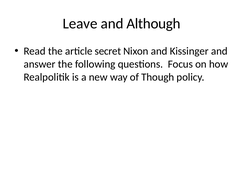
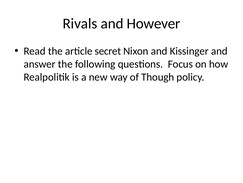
Leave: Leave -> Rivals (80, 24)
Although: Although -> However (153, 24)
